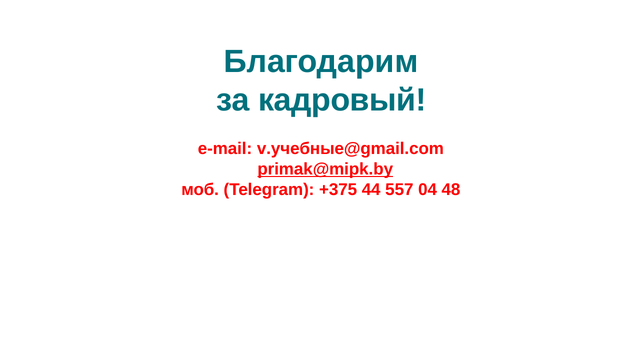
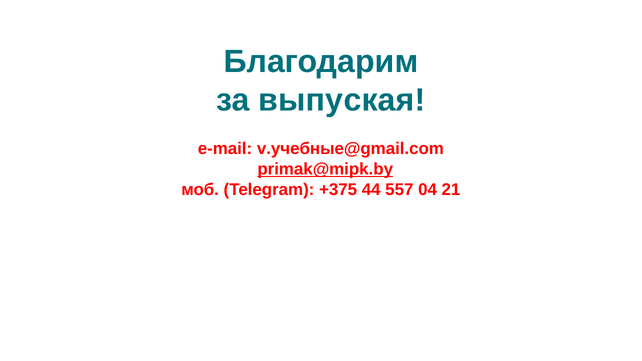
кадровый: кадровый -> выпуская (342, 100)
48: 48 -> 21 (451, 190)
